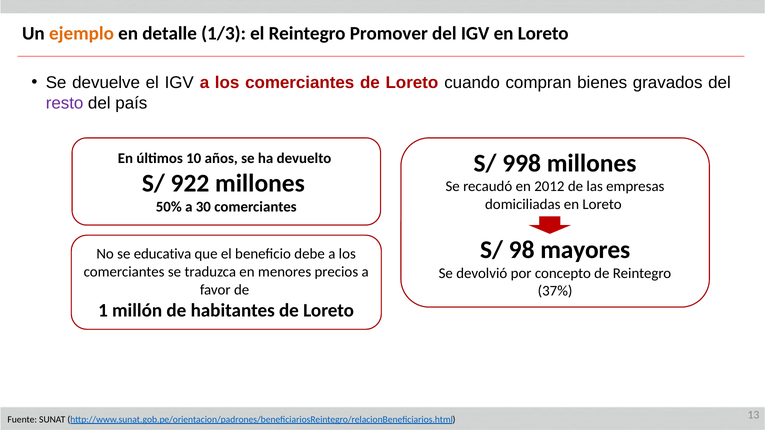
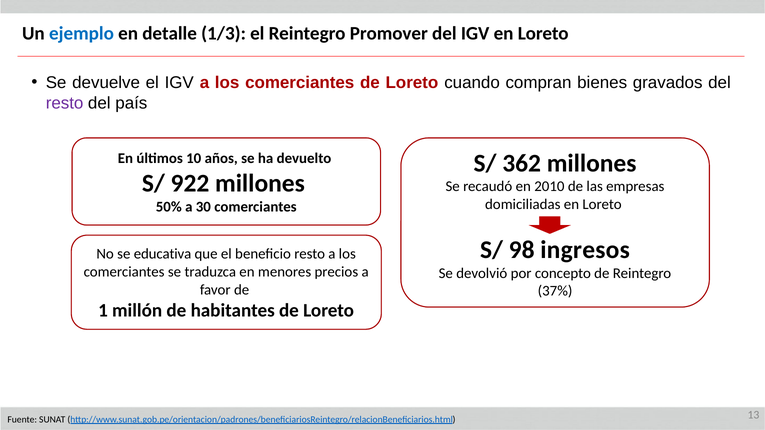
ejemplo colour: orange -> blue (81, 34)
998: 998 -> 362 (522, 163)
2012: 2012 -> 2010 (549, 187)
mayores: mayores -> ingresos (585, 250)
beneficio debe: debe -> resto (310, 254)
